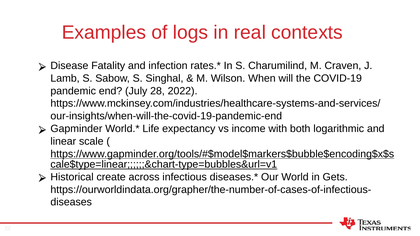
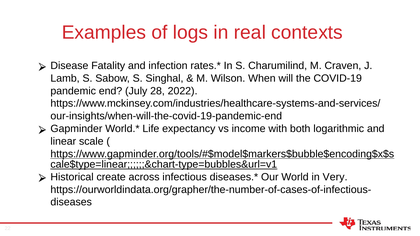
Gets: Gets -> Very (335, 177)
